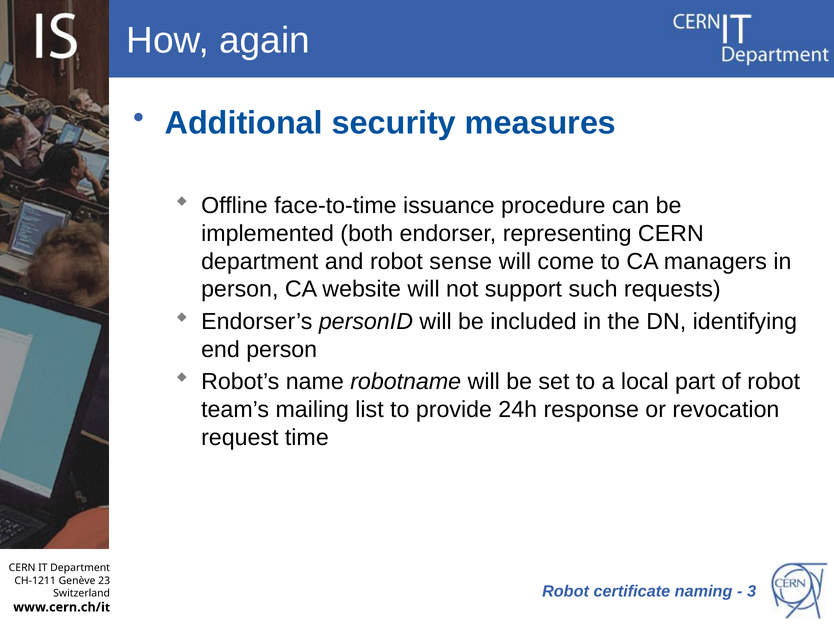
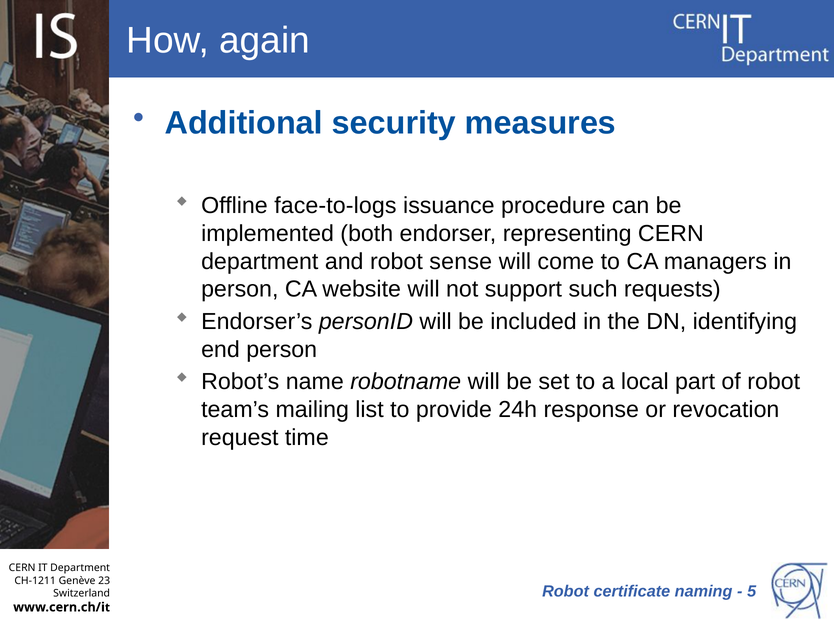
face-to-time: face-to-time -> face-to-logs (335, 206)
3: 3 -> 5 (752, 592)
